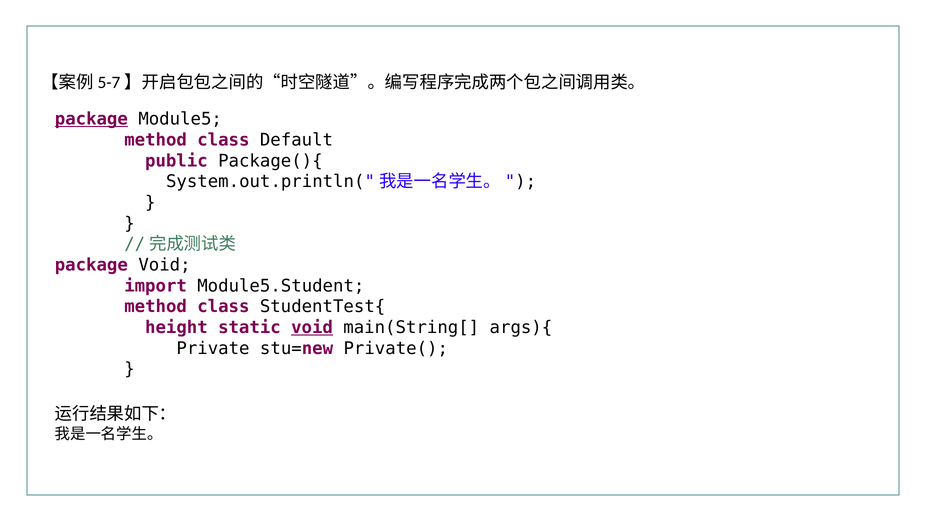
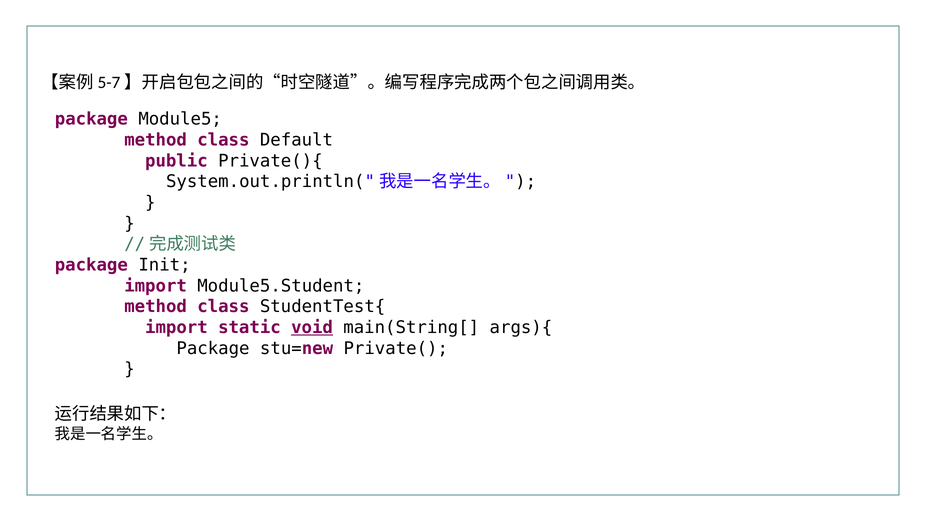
package underline: present -> none (91, 119)
Package(){: Package(){ -> Private(){ (270, 161)
package Void: Void -> Init (164, 265)
height: height -> import (176, 327)
Private: Private -> Package (213, 348)
